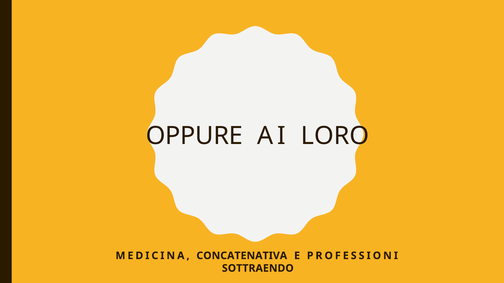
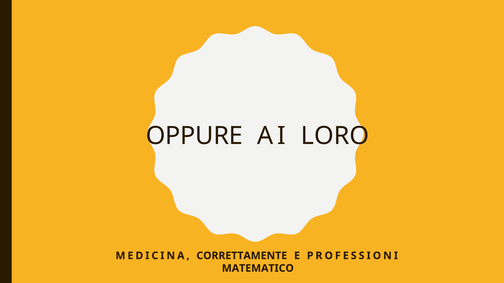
CONCATENATIVA: CONCATENATIVA -> CORRETTAMENTE (242, 256)
SOTTRAENDO: SOTTRAENDO -> MATEMATICO (258, 269)
